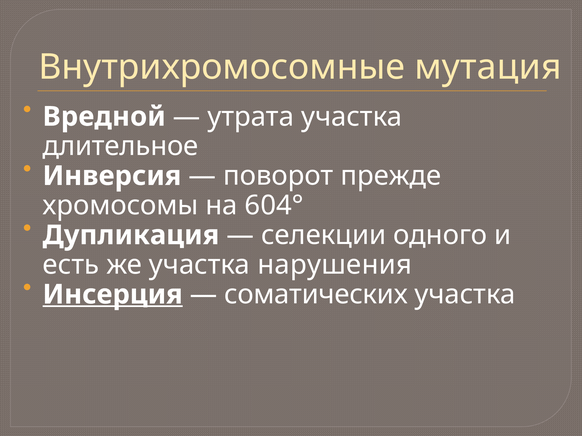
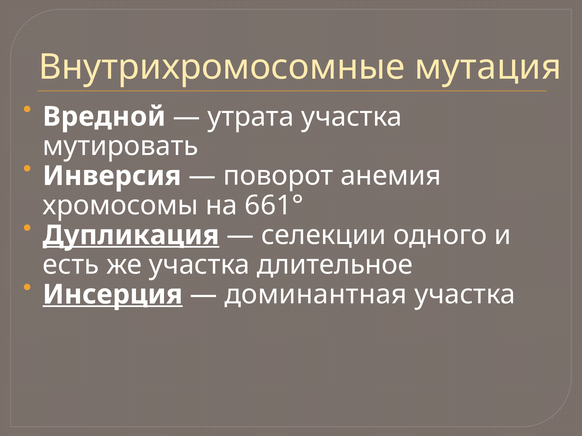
длительное: длительное -> мутировать (120, 146)
прежде: прежде -> анемия (391, 176)
604°: 604° -> 661° (274, 206)
Дупликация underline: none -> present (131, 235)
нарушения: нарушения -> длительное (335, 265)
соматических: соматических -> доминантная (316, 295)
